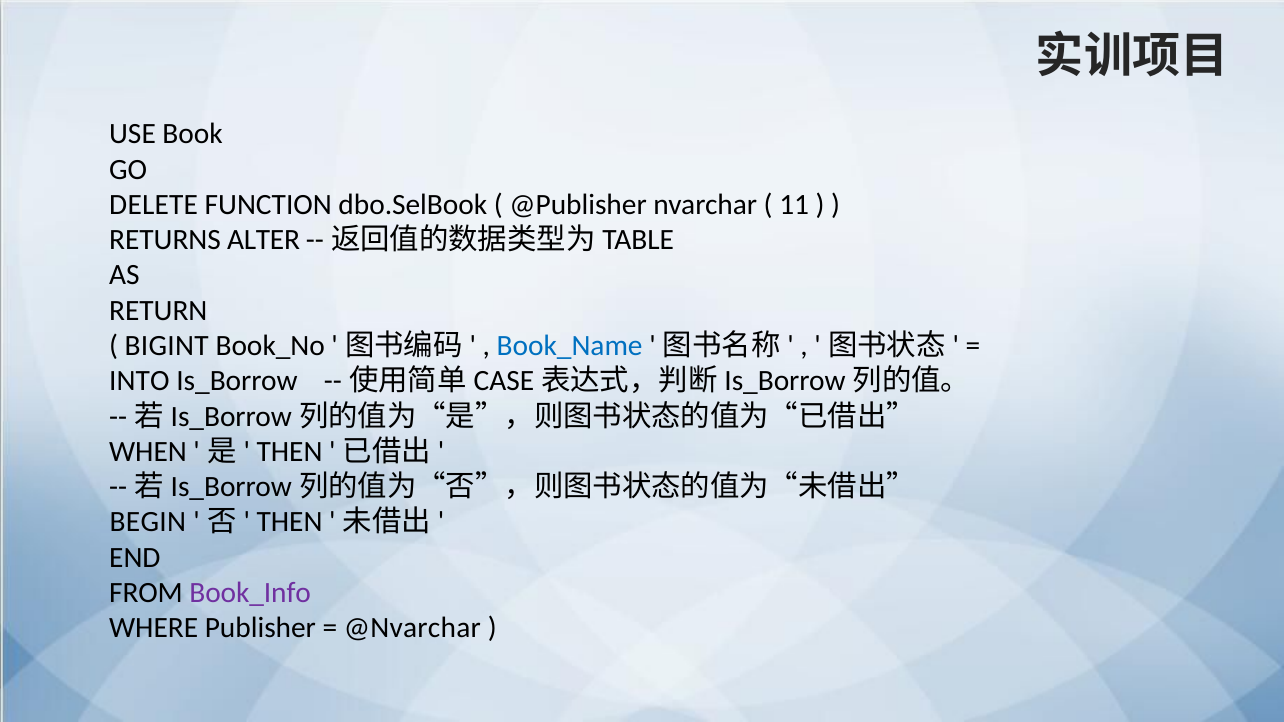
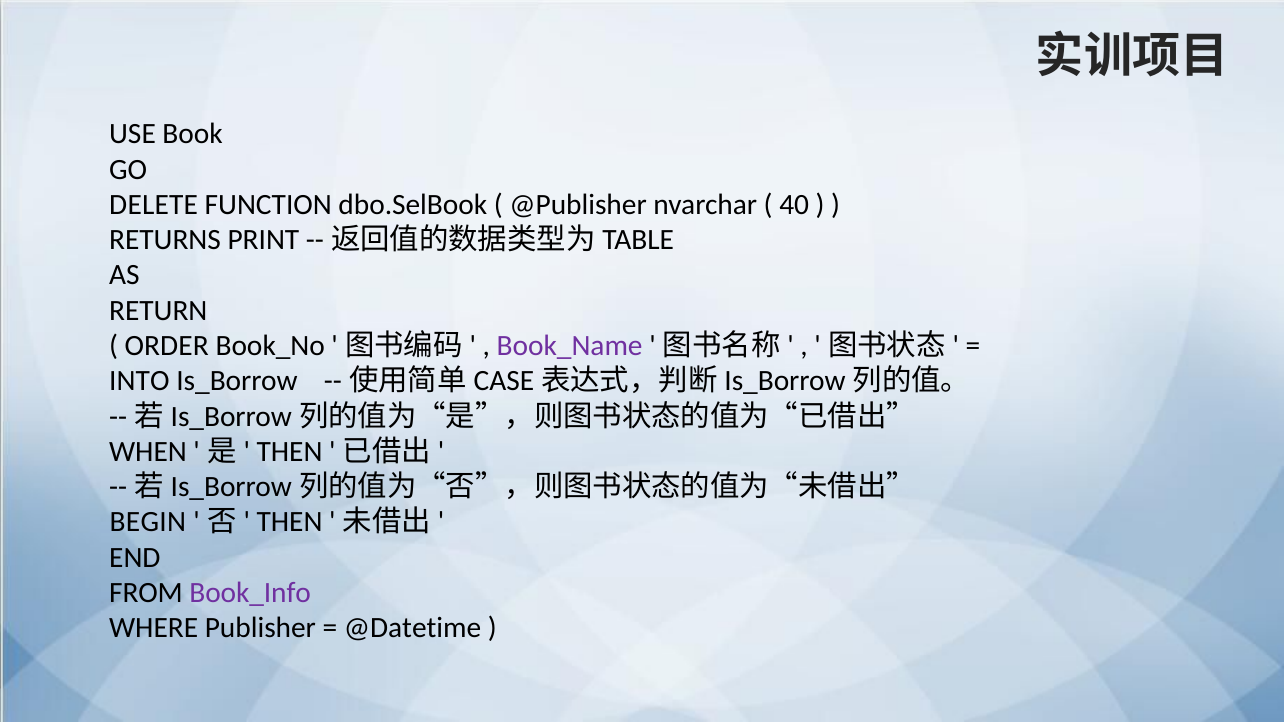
11: 11 -> 40 (794, 205)
ALTER: ALTER -> PRINT (263, 240)
BIGINT: BIGINT -> ORDER (167, 346)
Book_Name colour: blue -> purple (570, 346)
@Nvarchar: @Nvarchar -> @Datetime (413, 628)
